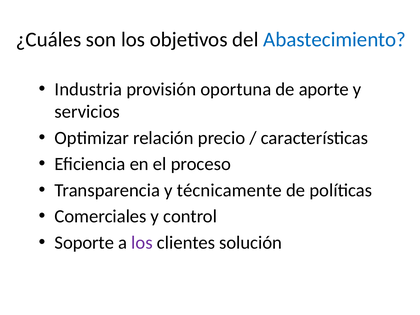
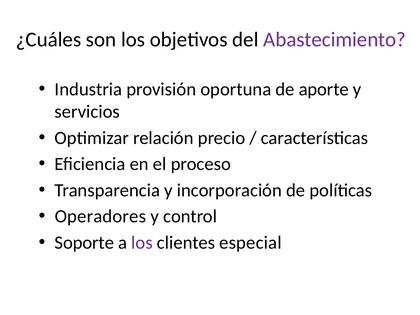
Abastecimiento colour: blue -> purple (335, 40)
técnicamente: técnicamente -> incorporación (229, 190)
Comerciales: Comerciales -> Operadores (100, 216)
solución: solución -> especial (250, 243)
